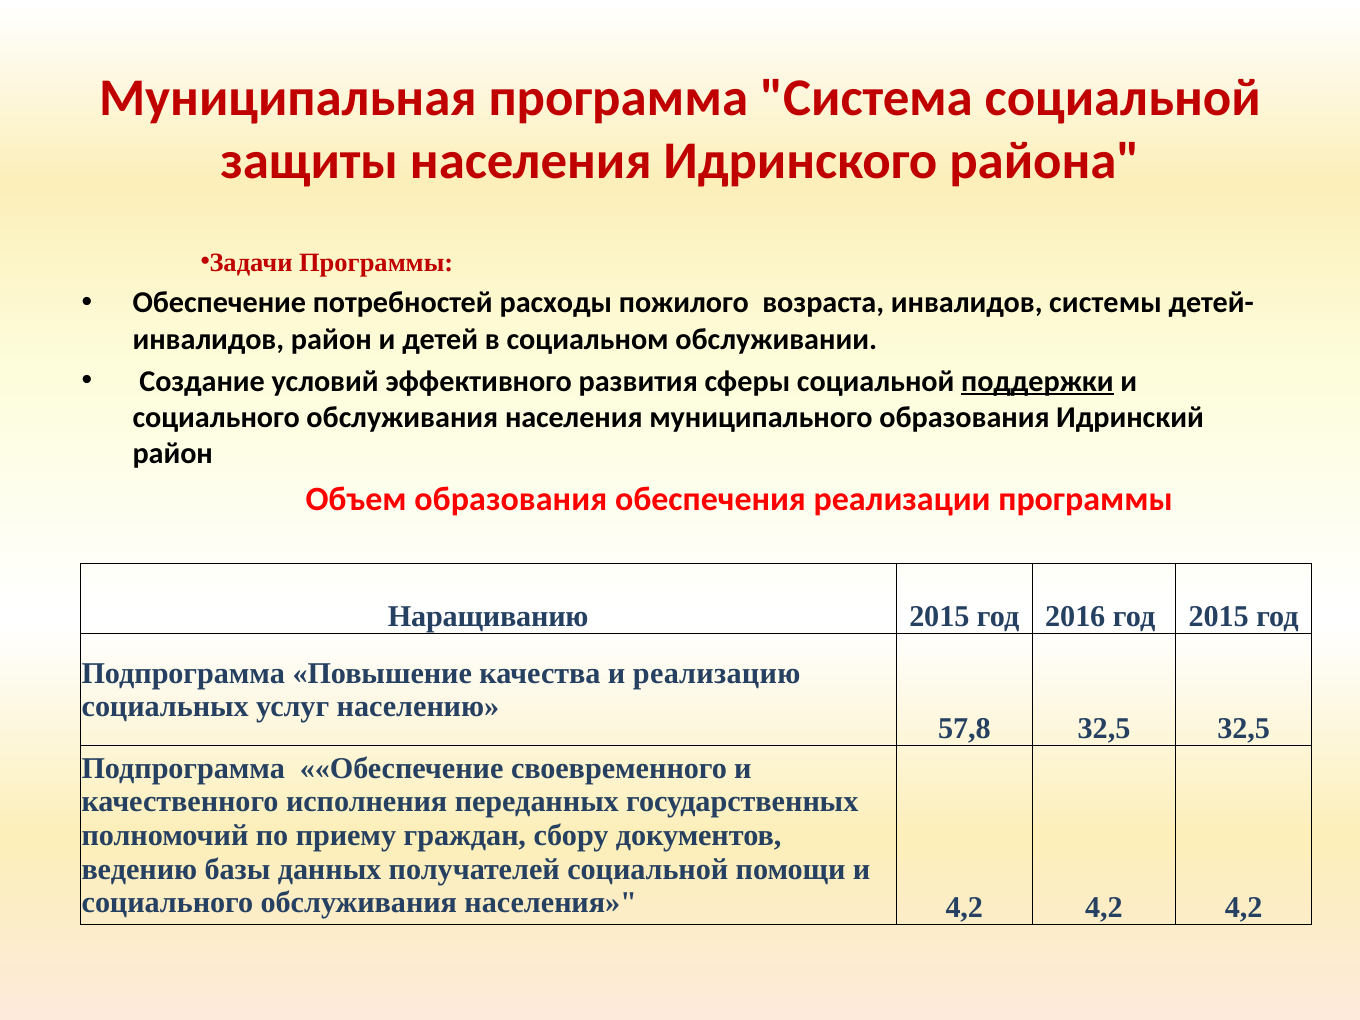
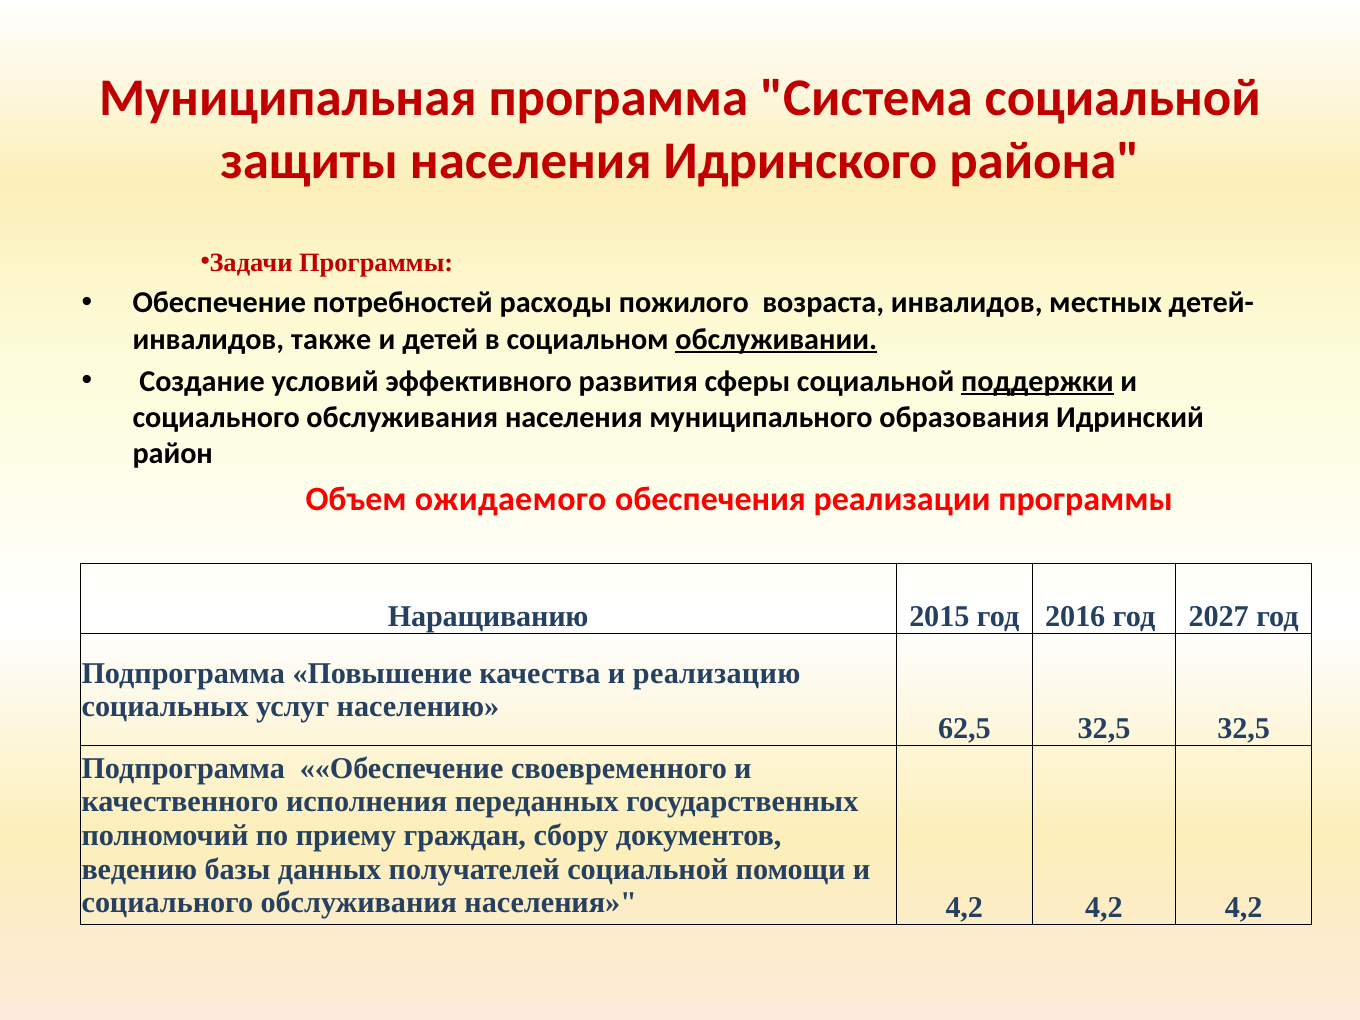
системы: системы -> местных (1106, 303)
инвалидов район: район -> также (331, 339)
обслуживании underline: none -> present (776, 339)
Объем образования: образования -> ожидаемого (511, 499)
год 2015: 2015 -> 2027 (1219, 617)
57,8: 57,8 -> 62,5 (964, 729)
